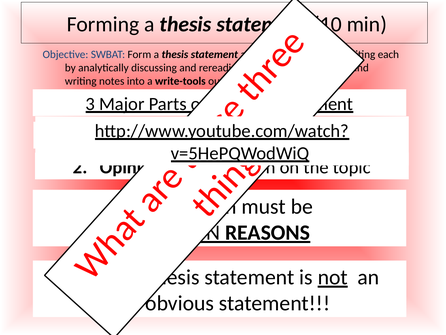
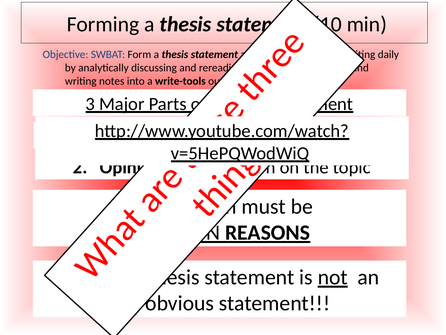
each: each -> daily (388, 54)
